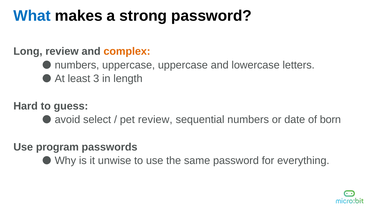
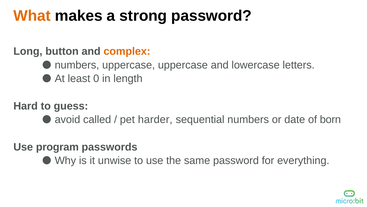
What colour: blue -> orange (32, 16)
Long review: review -> button (62, 51)
3: 3 -> 0 (96, 78)
select: select -> called (97, 119)
pet review: review -> harder (155, 119)
